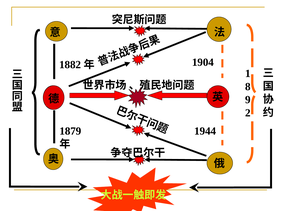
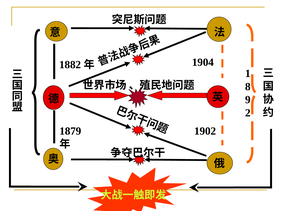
1944: 1944 -> 1902 (205, 131)
